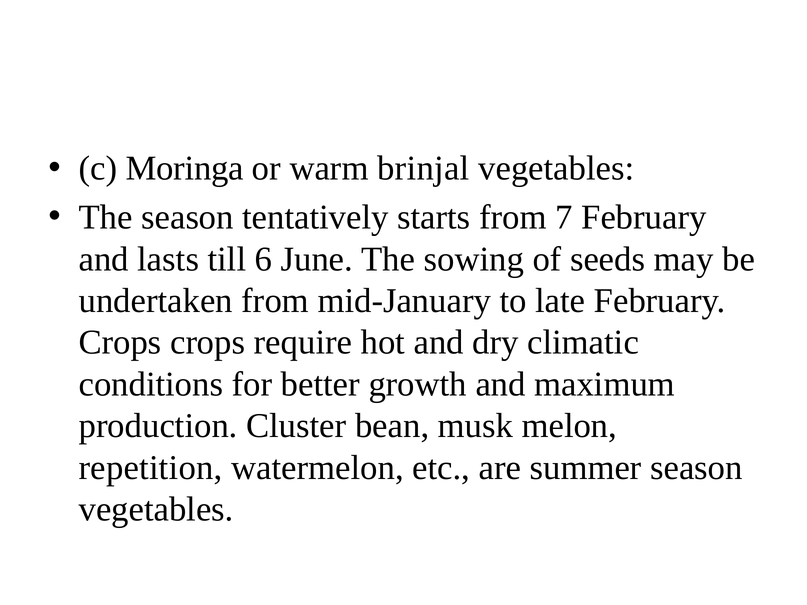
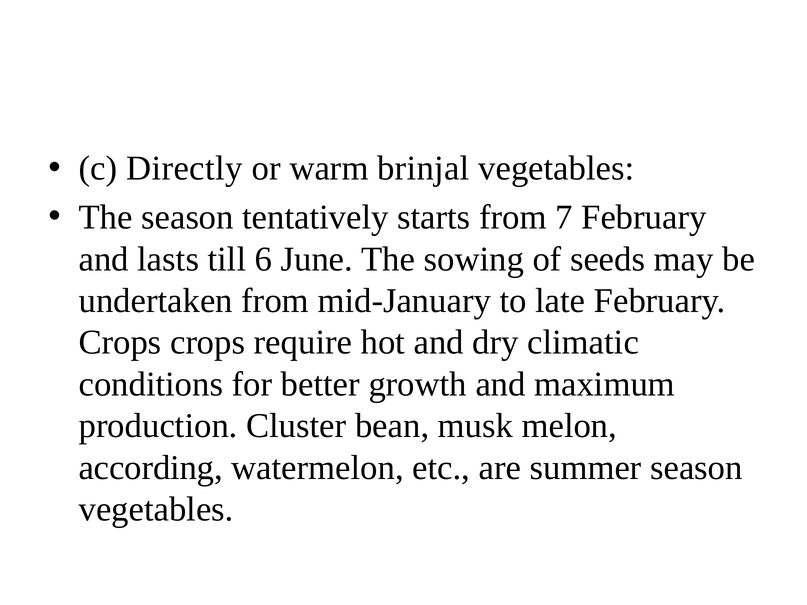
Moringa: Moringa -> Directly (184, 169)
repetition: repetition -> according (151, 468)
